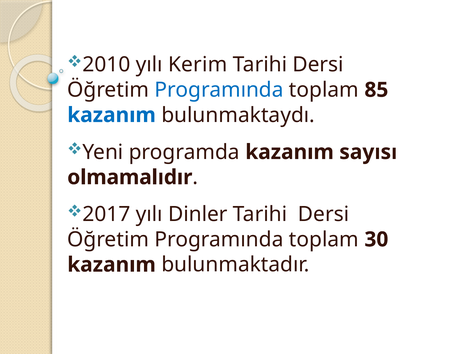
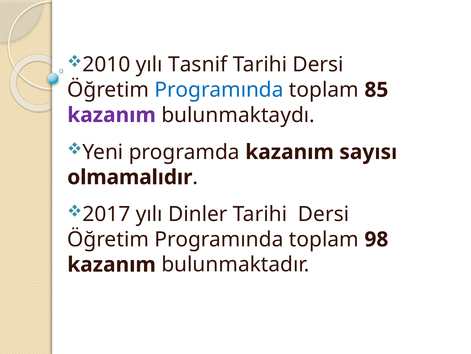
Kerim: Kerim -> Tasnif (198, 65)
kazanım colour: blue -> purple (112, 115)
30: 30 -> 98 (376, 239)
